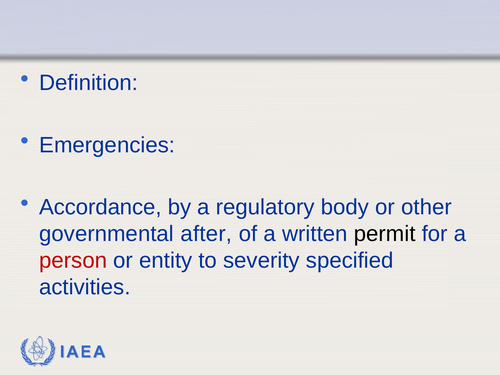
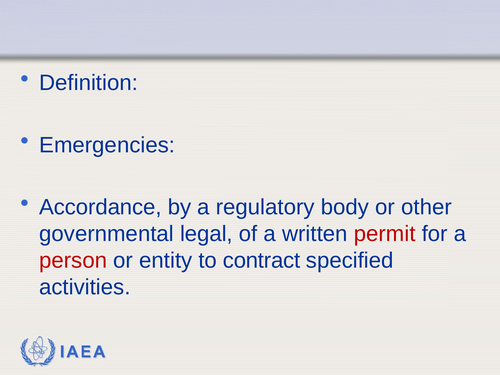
after: after -> legal (206, 234)
permit colour: black -> red (385, 234)
severity: severity -> contract (262, 261)
